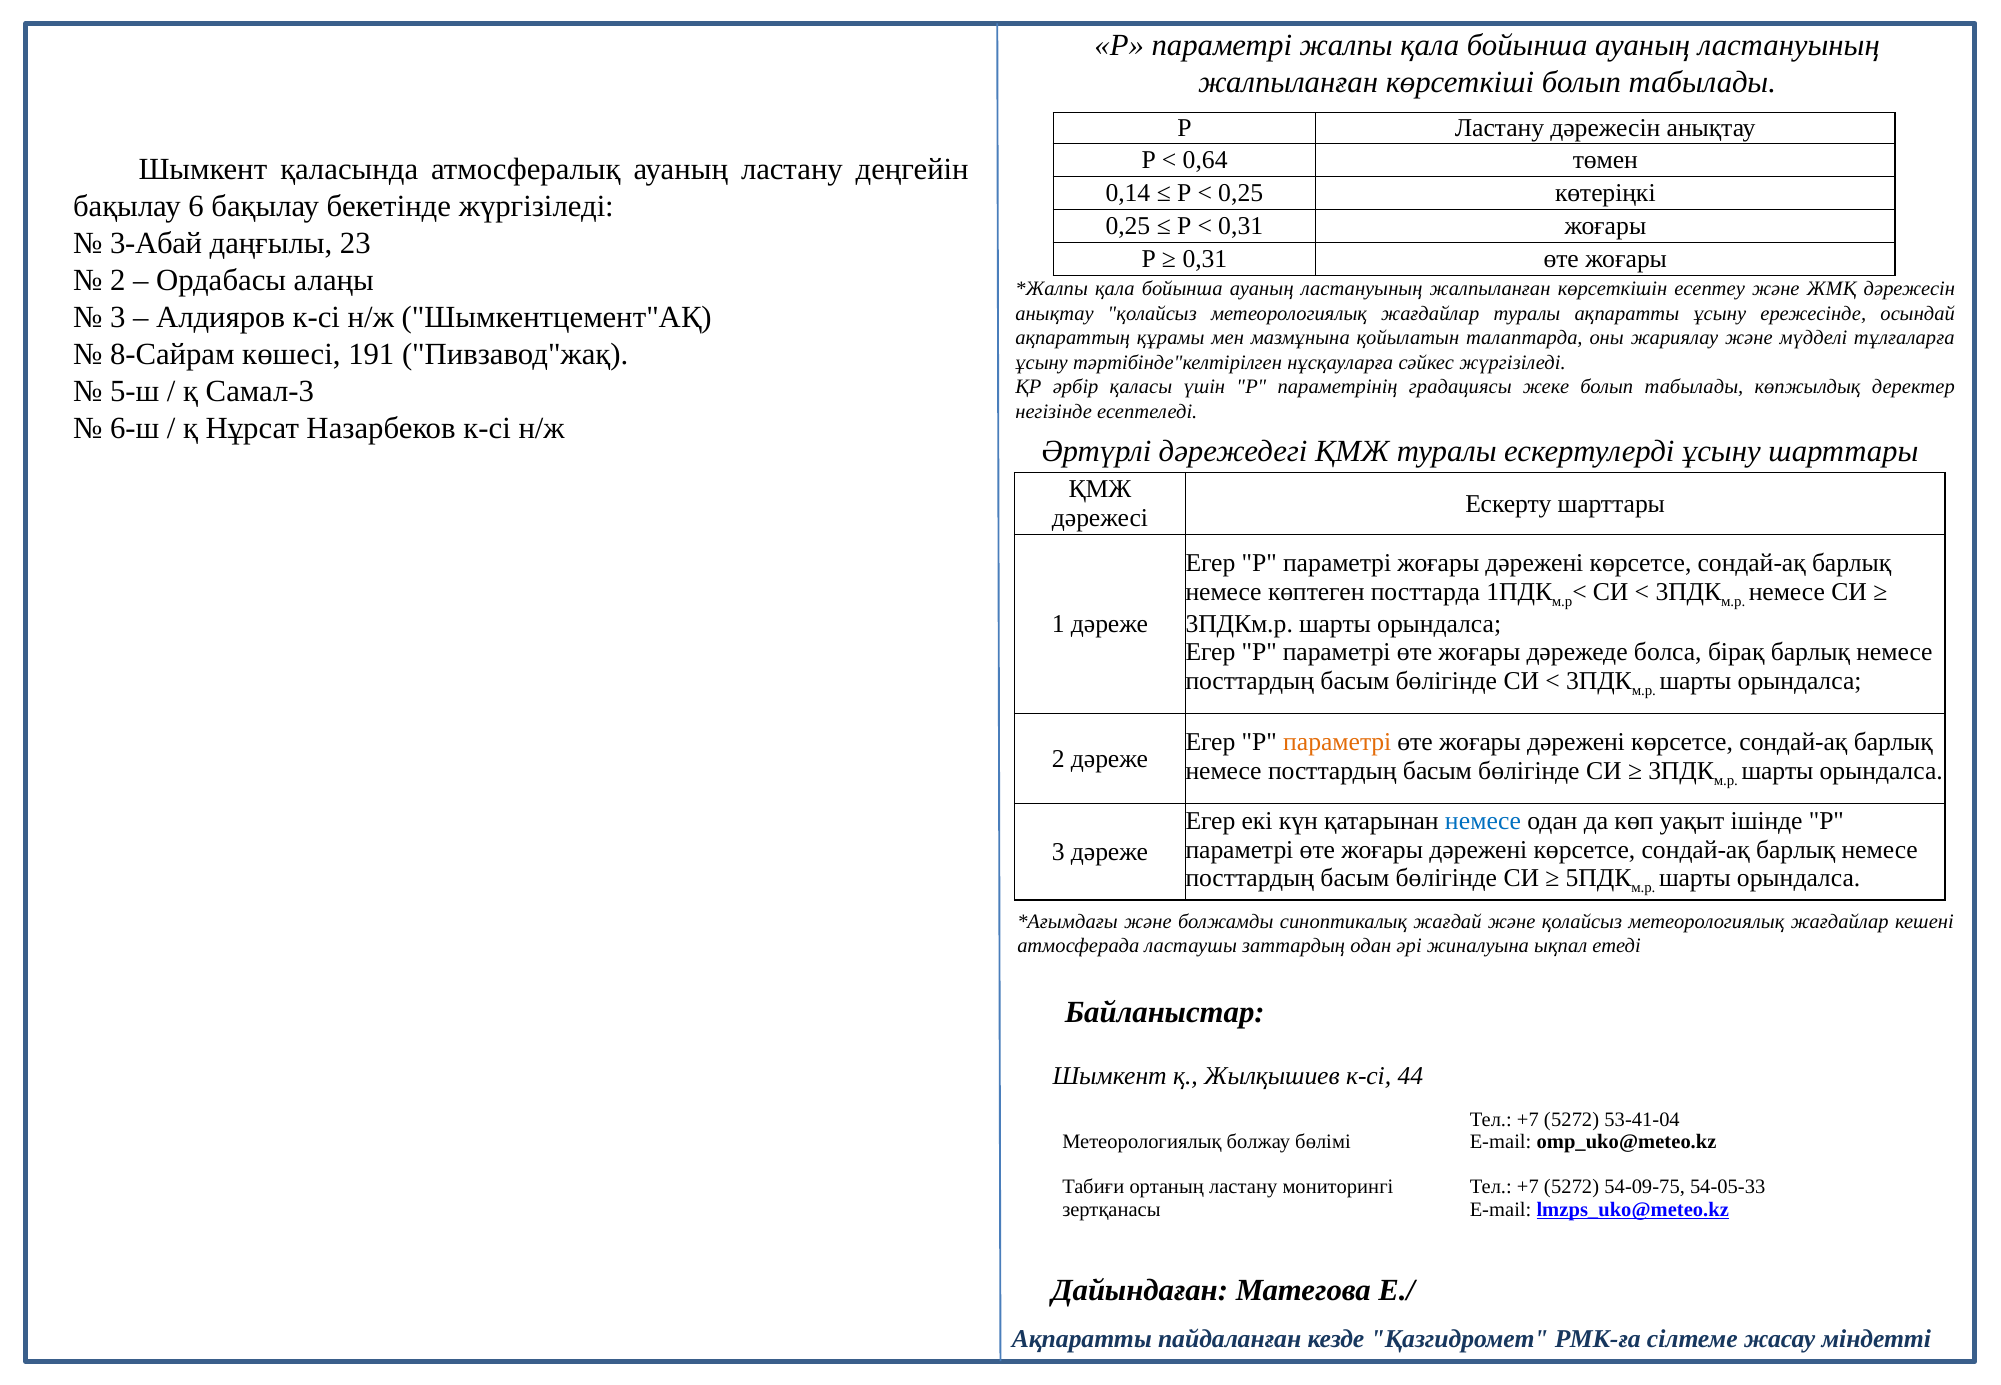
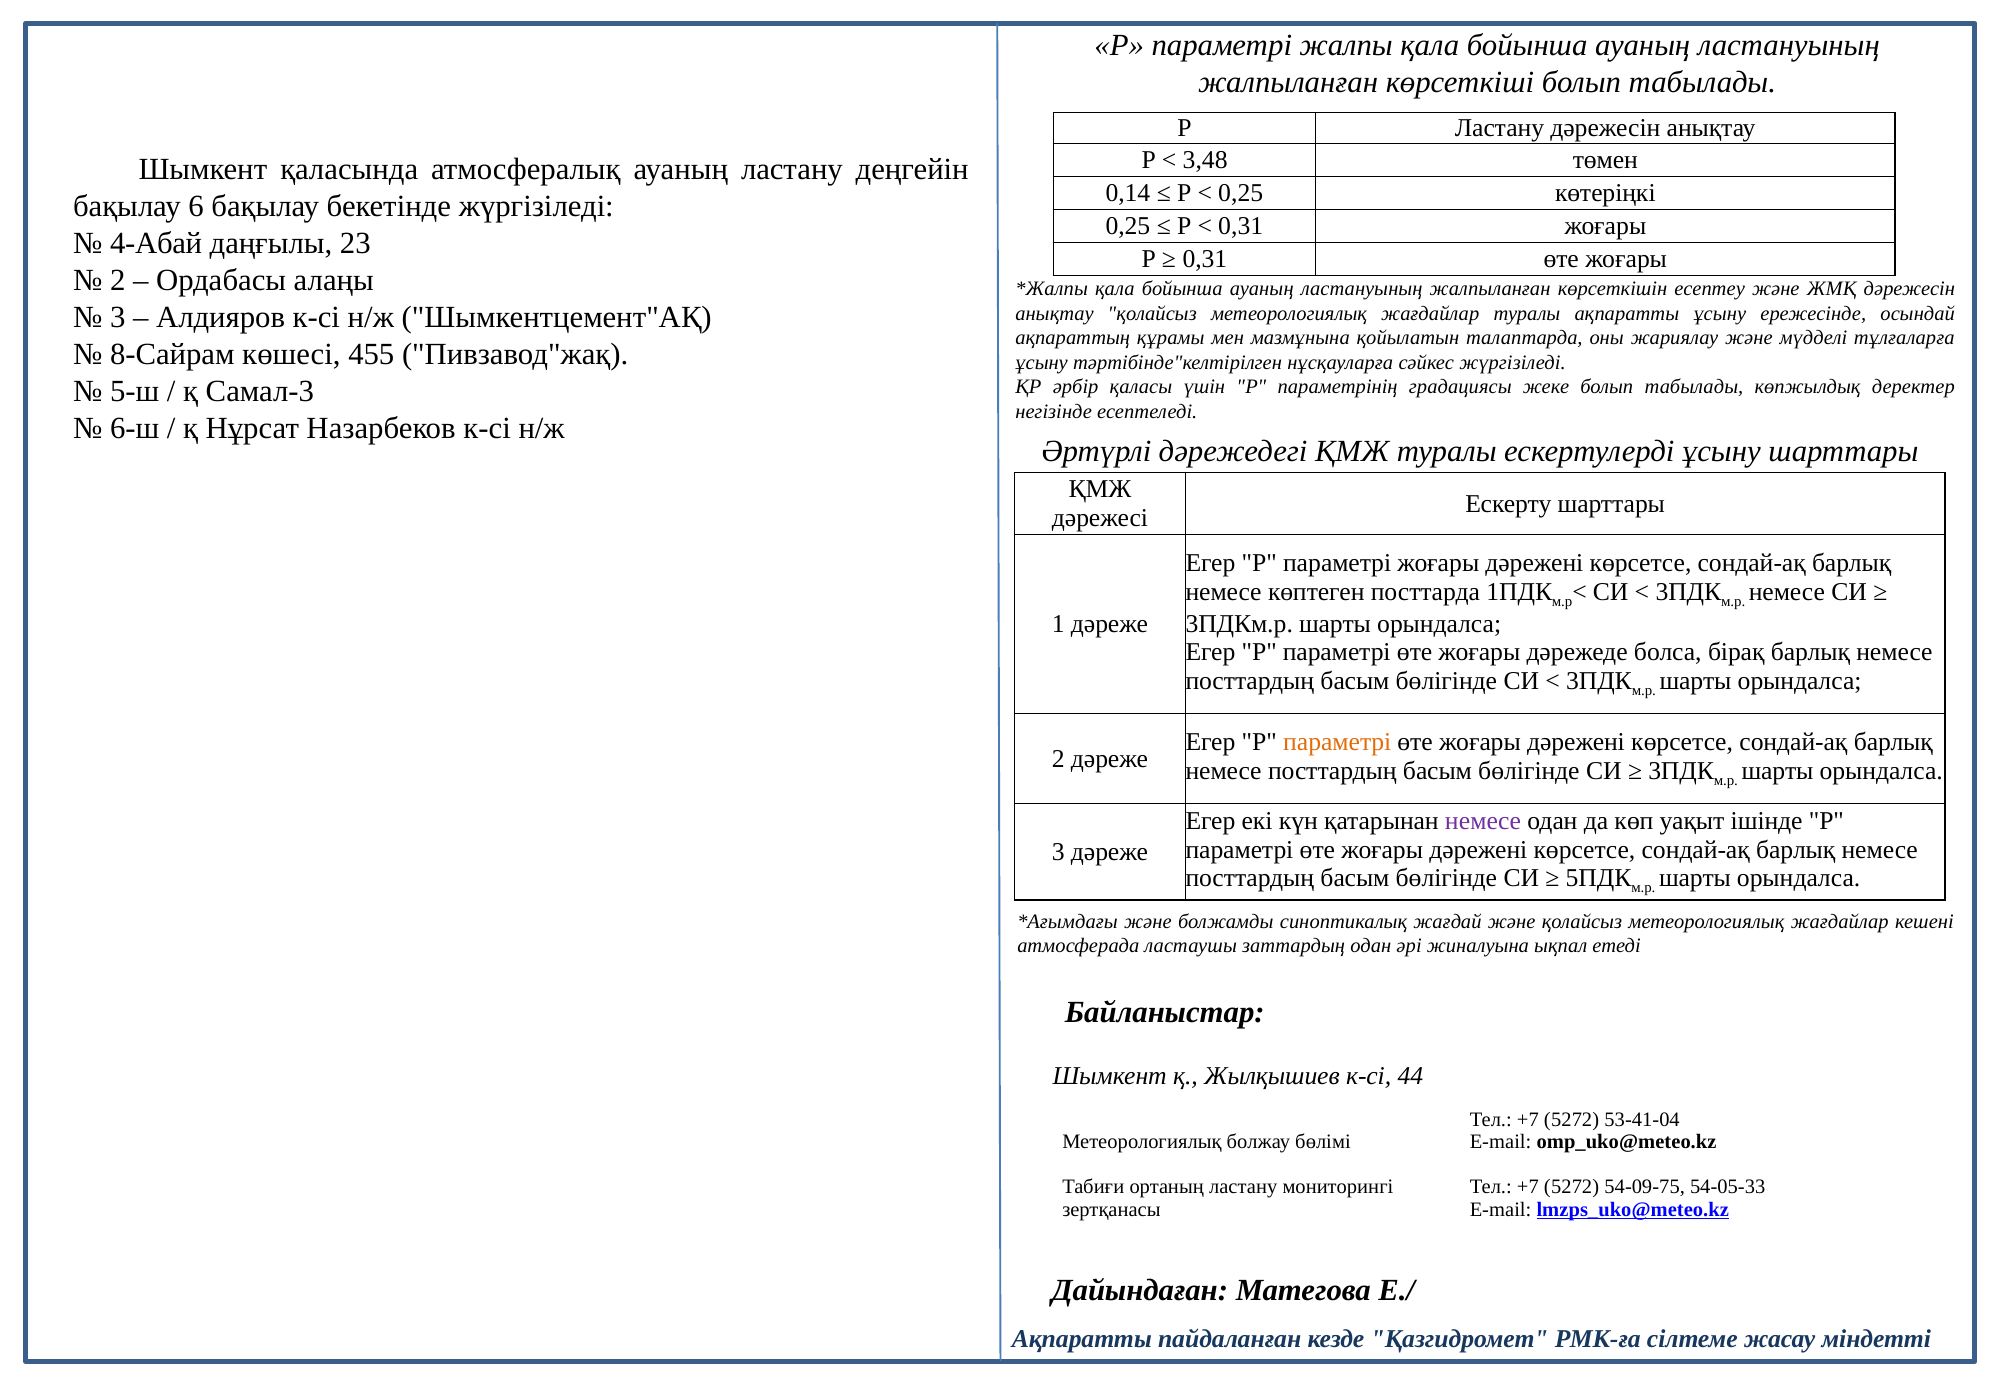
0,64: 0,64 -> 3,48 (1205, 160)
3-Абай: 3-Абай -> 4-Абай (156, 243)
191: 191 -> 455 (371, 354)
немесе colour: blue -> purple (1483, 822)
